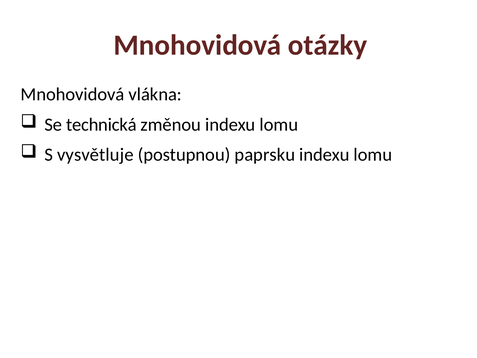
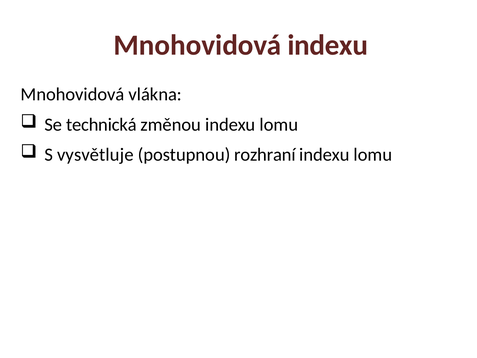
Mnohovidová otázky: otázky -> indexu (328, 45)
paprsku: paprsku -> rozhraní (265, 155)
